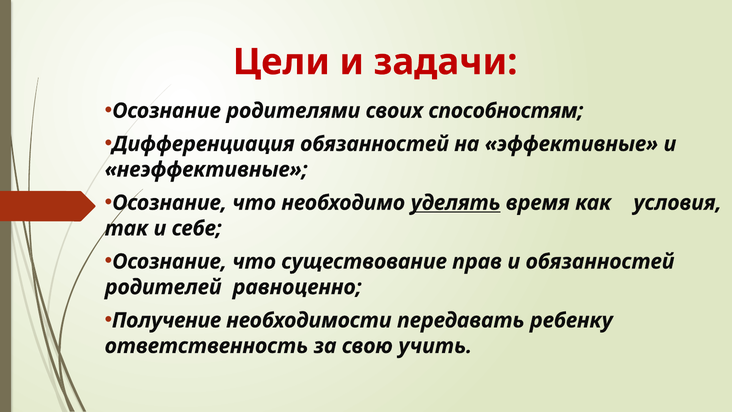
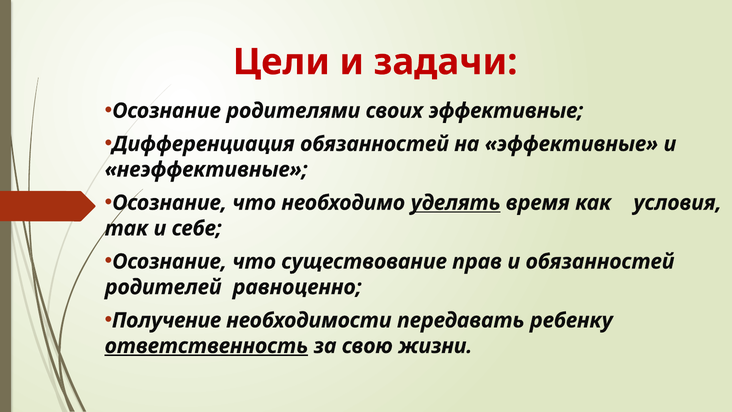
своих способностям: способностям -> эффективные (506, 111)
ответственность underline: none -> present (206, 346)
учить: учить -> жизни (435, 346)
